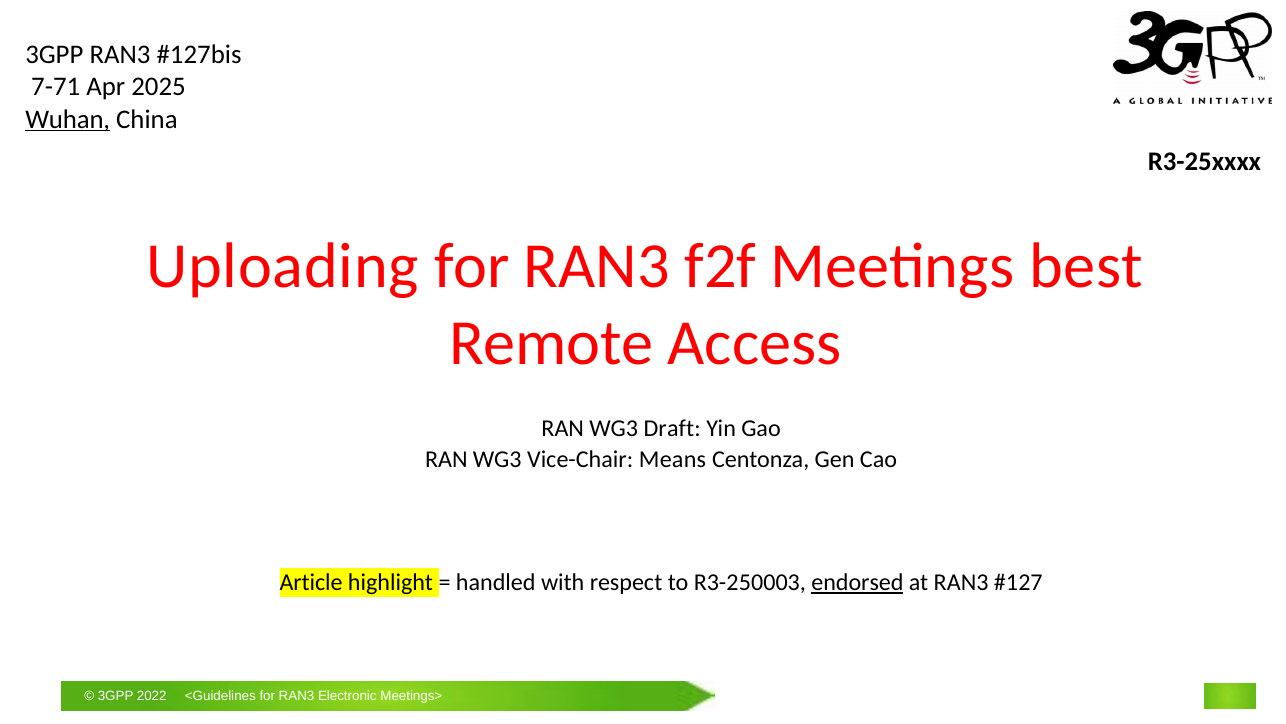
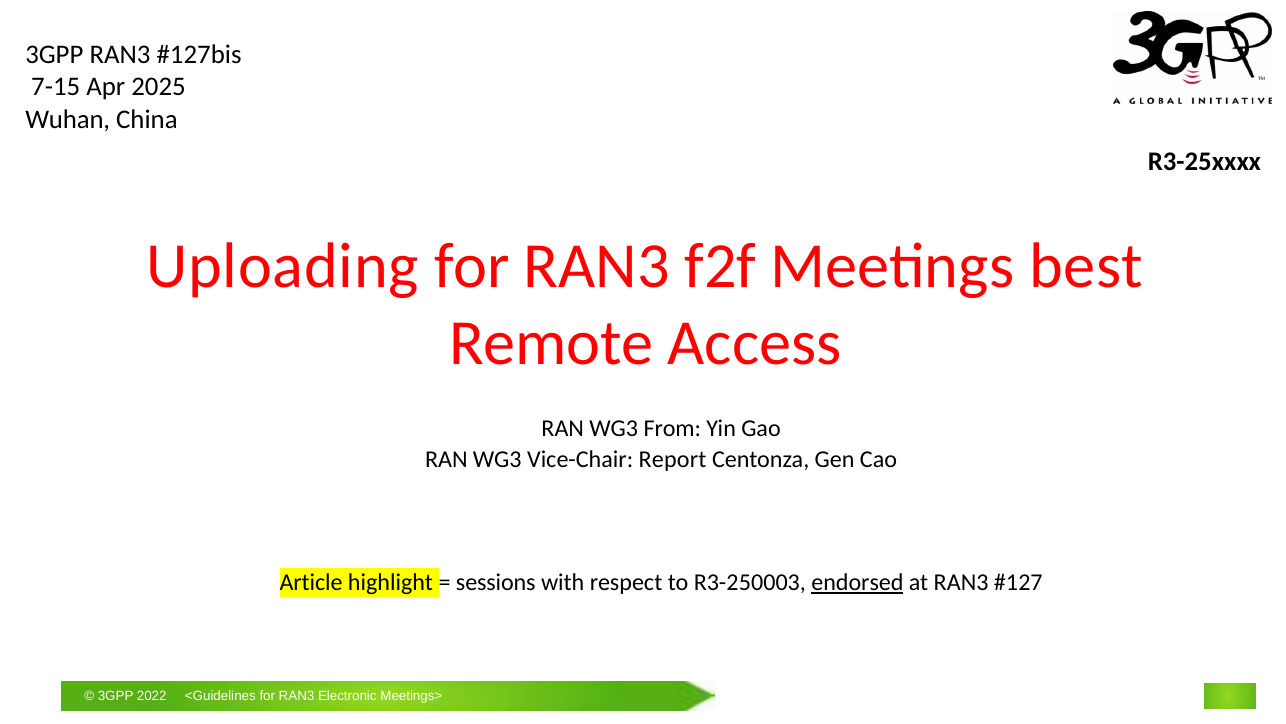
7-71: 7-71 -> 7-15 (56, 87)
Wuhan underline: present -> none (68, 119)
Draft: Draft -> From (672, 428)
Means: Means -> Report (673, 459)
handled: handled -> sessions (496, 582)
